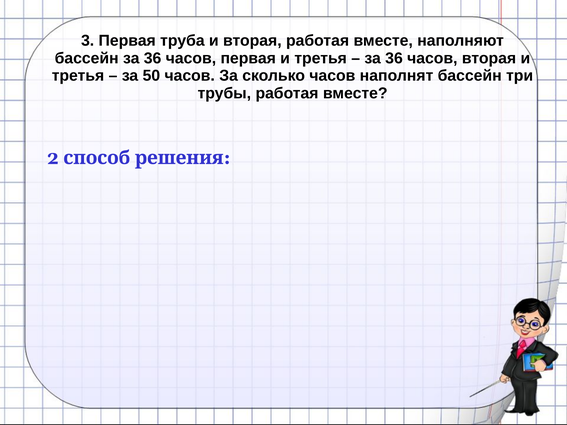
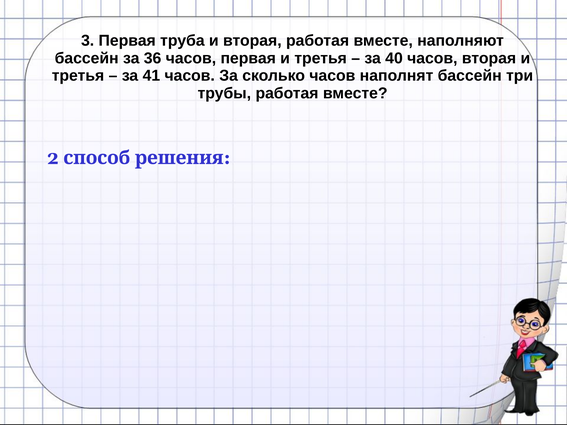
36: 36 -> 40 (394, 58)
50: 50 -> 41 (151, 76)
